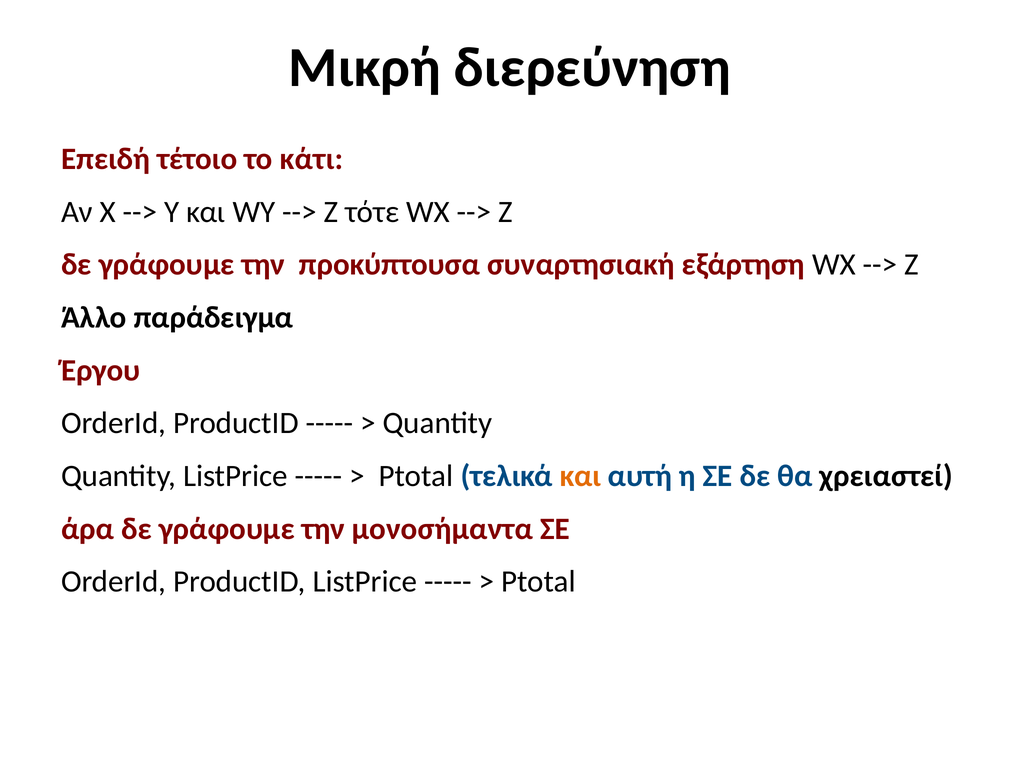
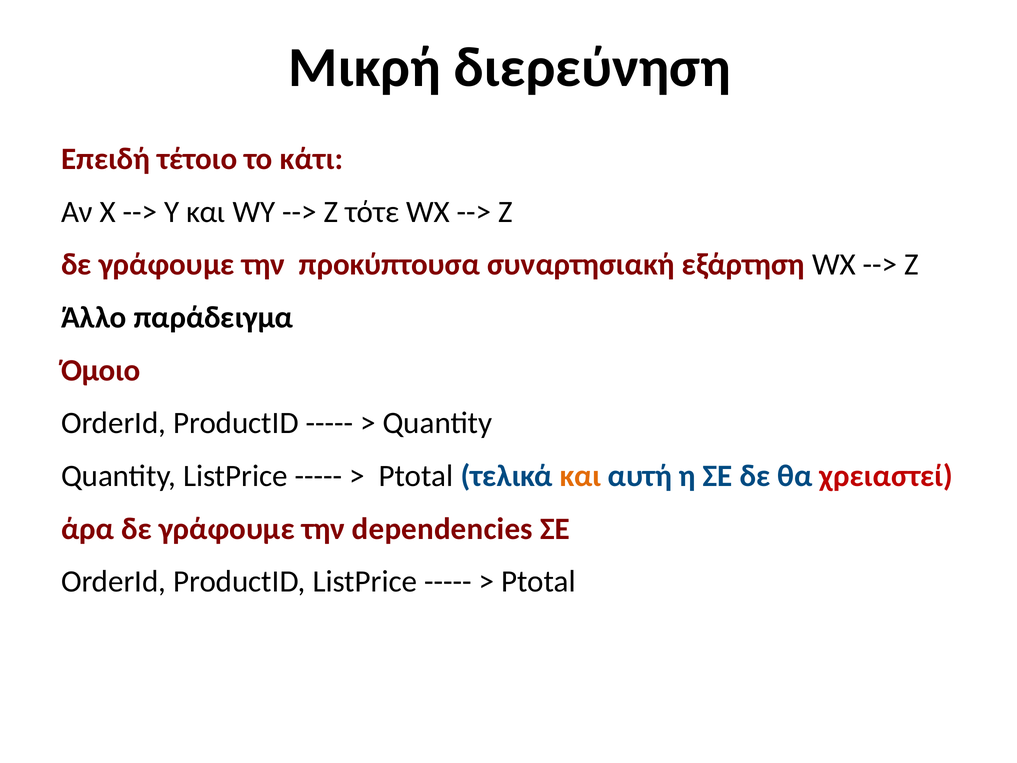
Έργου: Έργου -> Όμοιο (101, 370)
χρειαστεί colour: black -> red (886, 476)
μονοσήμαντα: μονοσήμαντα -> dependencies (442, 529)
